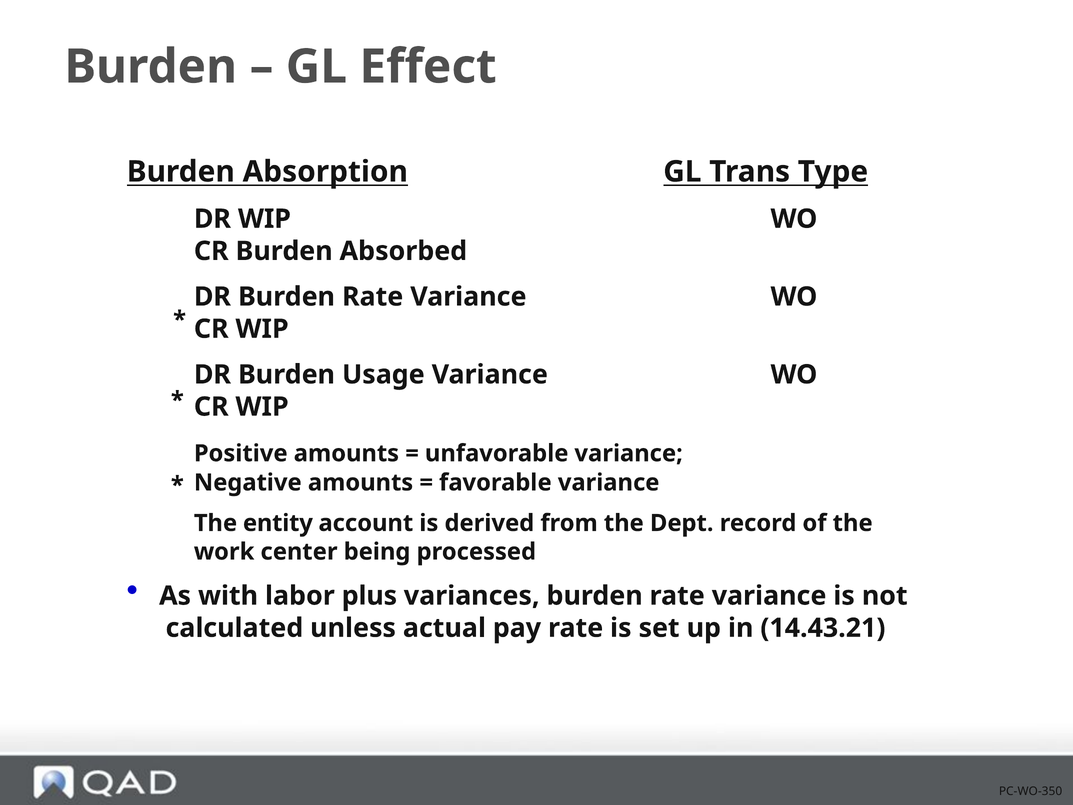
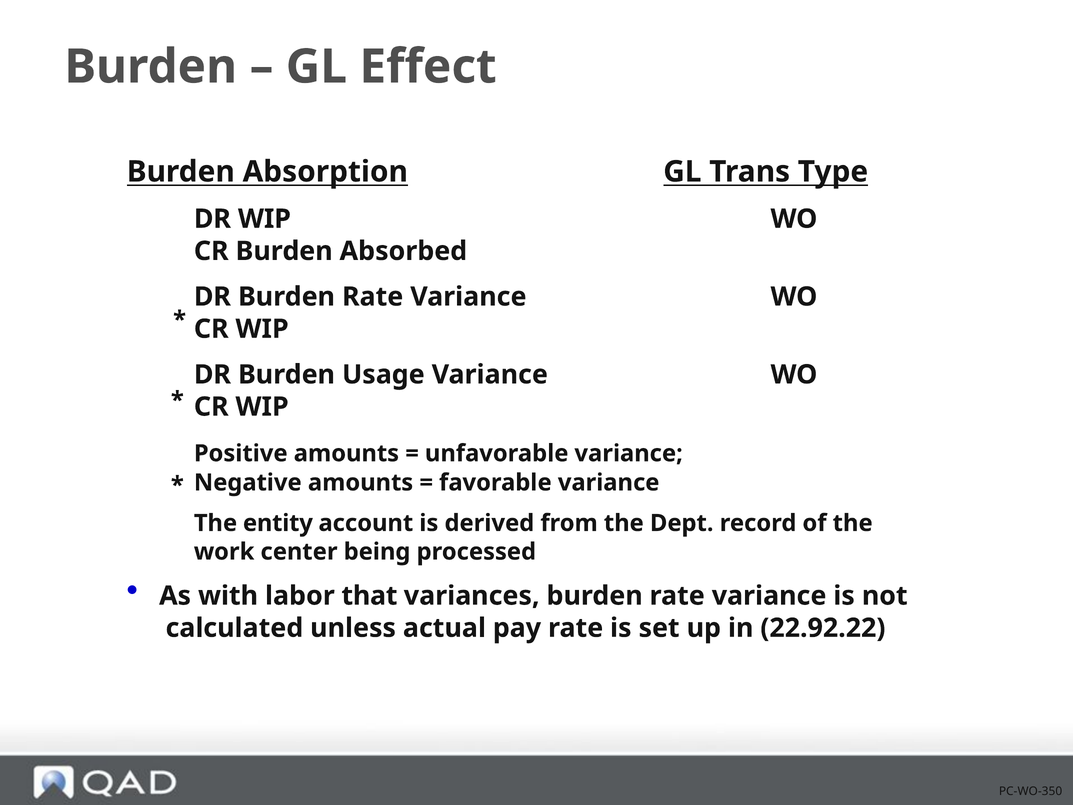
plus: plus -> that (369, 596)
14.43.21: 14.43.21 -> 22.92.22 (823, 628)
